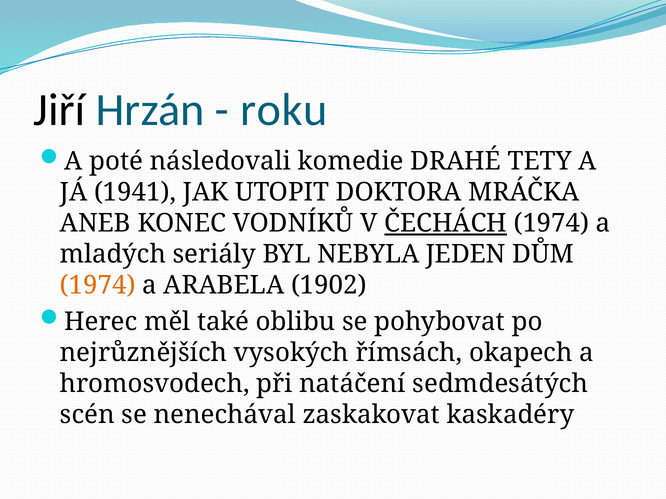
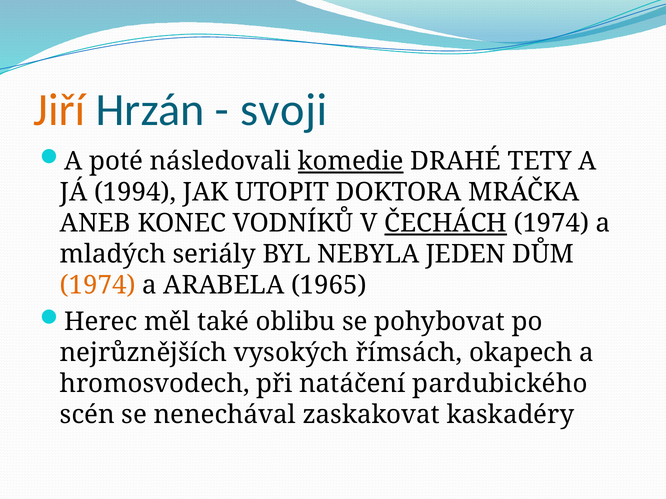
Jiří colour: black -> orange (59, 110)
roku: roku -> svoji (284, 110)
komedie underline: none -> present (351, 162)
1941: 1941 -> 1994 (135, 193)
1902: 1902 -> 1965 (329, 286)
sedmdesátých: sedmdesátých -> pardubického (500, 384)
